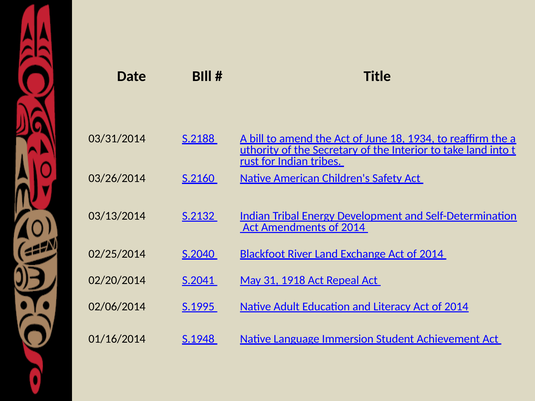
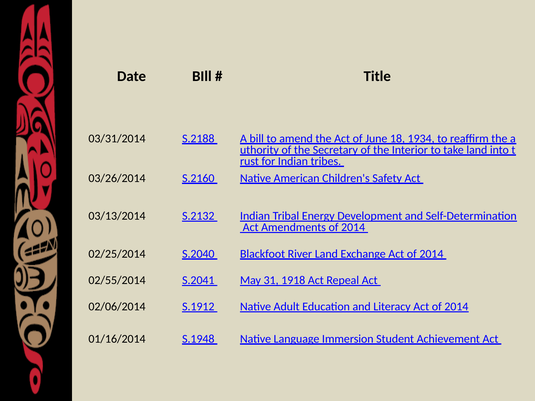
02/20/2014: 02/20/2014 -> 02/55/2014 (117, 280)
S.1995: S.1995 -> S.1912 (198, 307)
